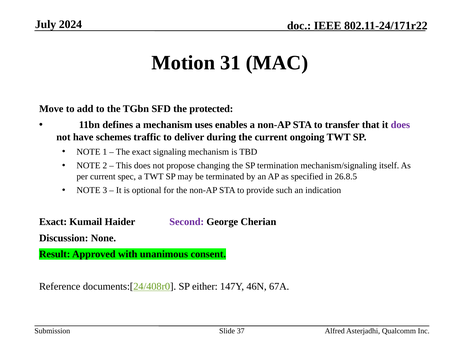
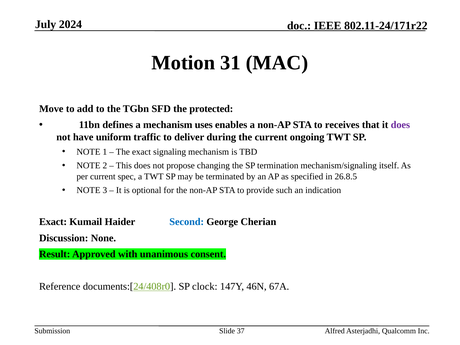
transfer: transfer -> receives (342, 125)
schemes: schemes -> uniform (114, 137)
Second colour: purple -> blue (187, 222)
either: either -> clock (205, 286)
